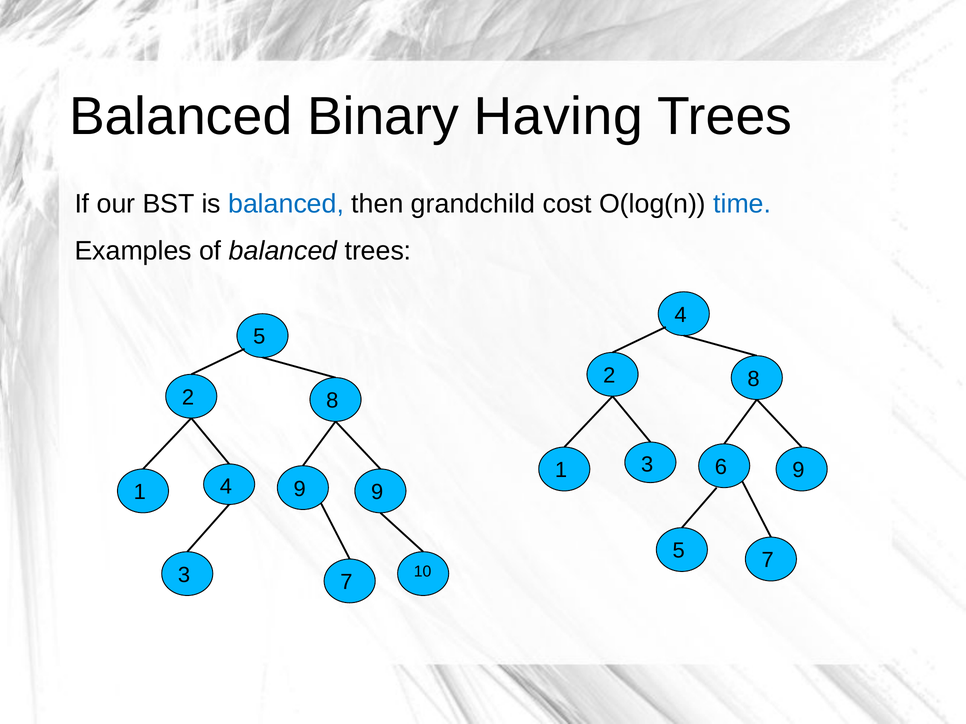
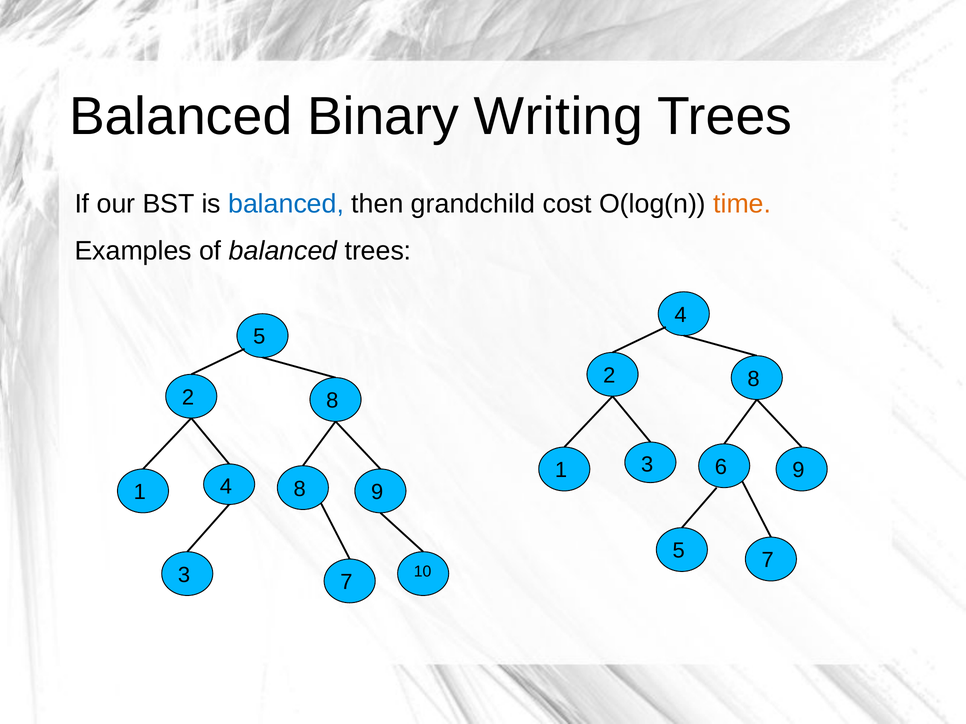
Having: Having -> Writing (558, 117)
time colour: blue -> orange (742, 204)
1 4 9: 9 -> 8 (300, 489)
